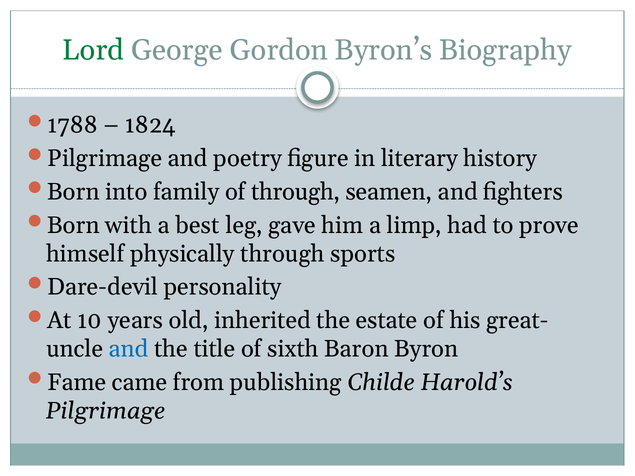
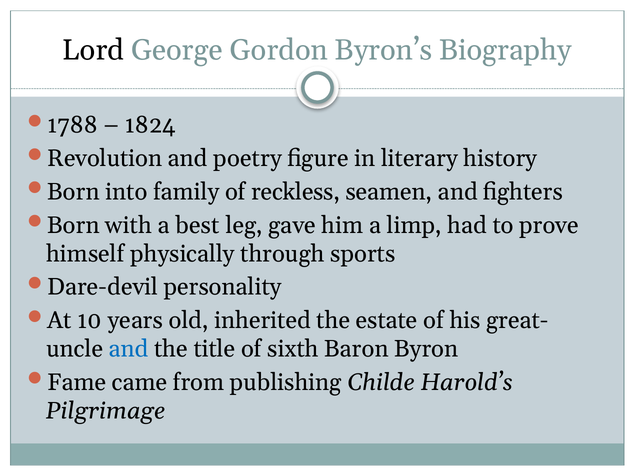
Lord colour: green -> black (93, 50)
Pilgrimage: Pilgrimage -> Revolution (105, 159)
of through: through -> reckless (296, 192)
